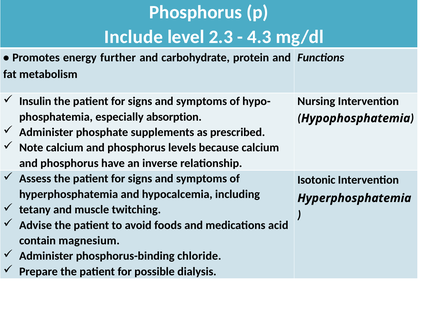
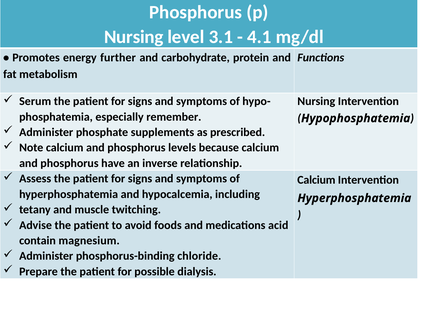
Include: Include -> Nursing (134, 37)
2.3: 2.3 -> 3.1 (221, 37)
4.3: 4.3 -> 4.1 (259, 37)
Insulin: Insulin -> Serum (35, 101)
absorption: absorption -> remember (174, 117)
Isotonic: Isotonic -> Calcium (316, 180)
